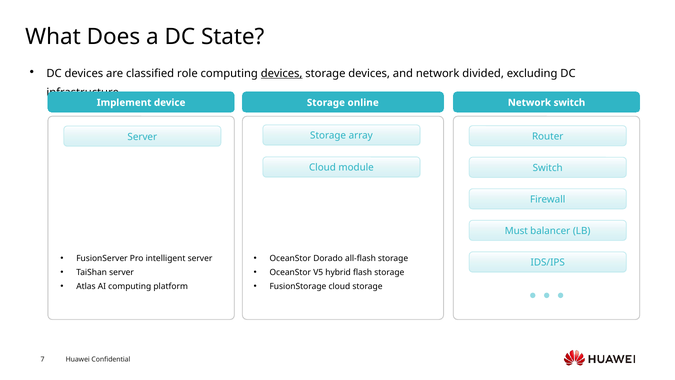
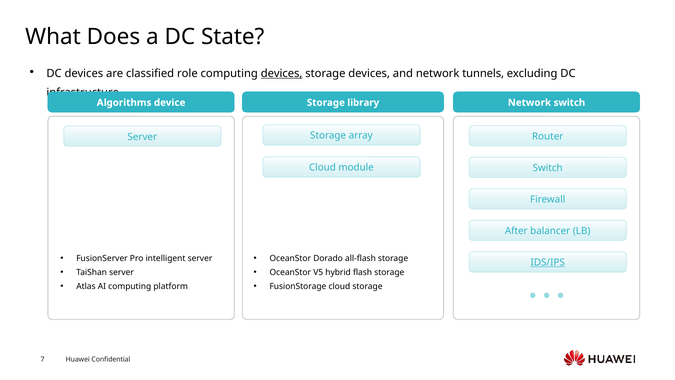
divided: divided -> tunnels (483, 73)
Implement: Implement -> Algorithms (124, 103)
online: online -> library (363, 103)
Must: Must -> After (516, 231)
IDS/IPS underline: none -> present (548, 262)
